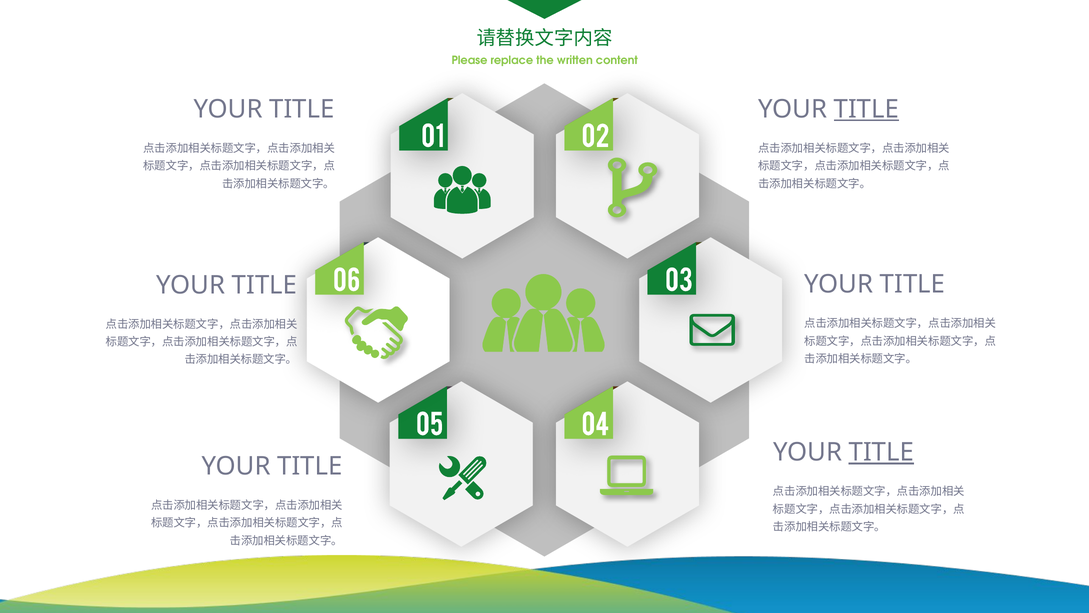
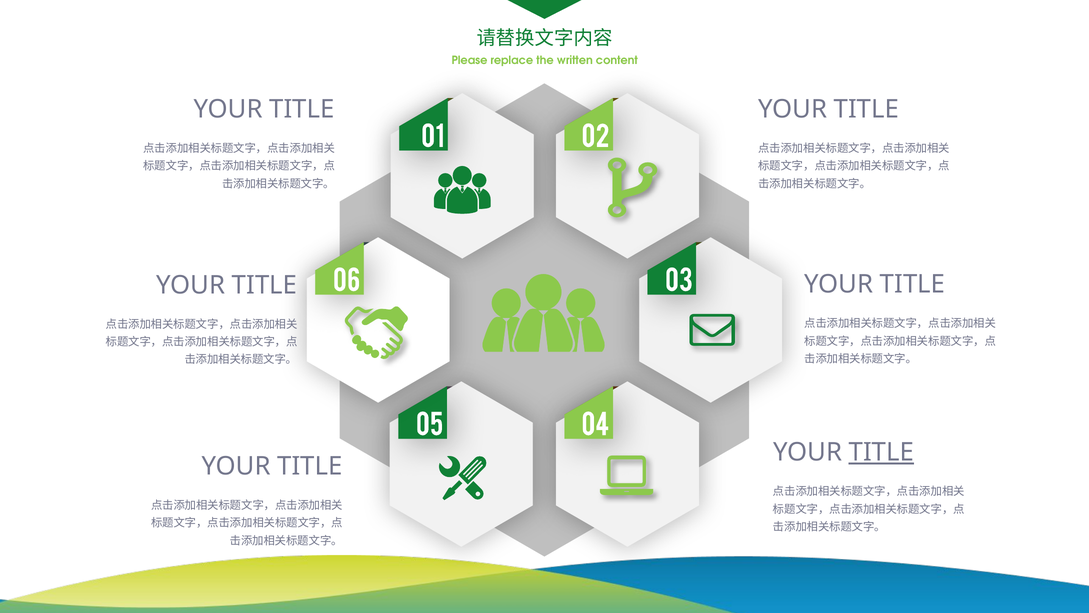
TITLE underline: present -> none (866, 109)
